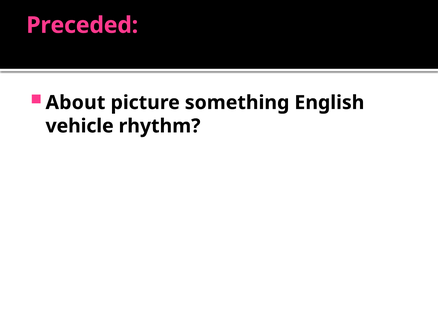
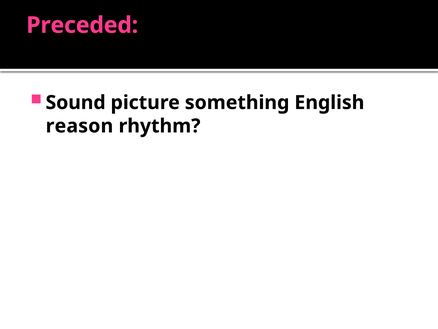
About: About -> Sound (76, 102)
vehicle: vehicle -> reason (79, 126)
